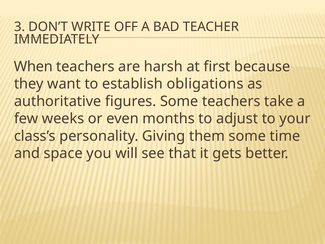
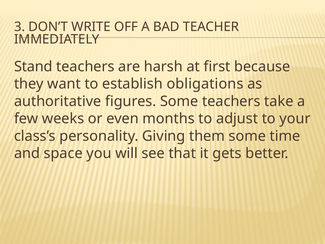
When: When -> Stand (33, 67)
